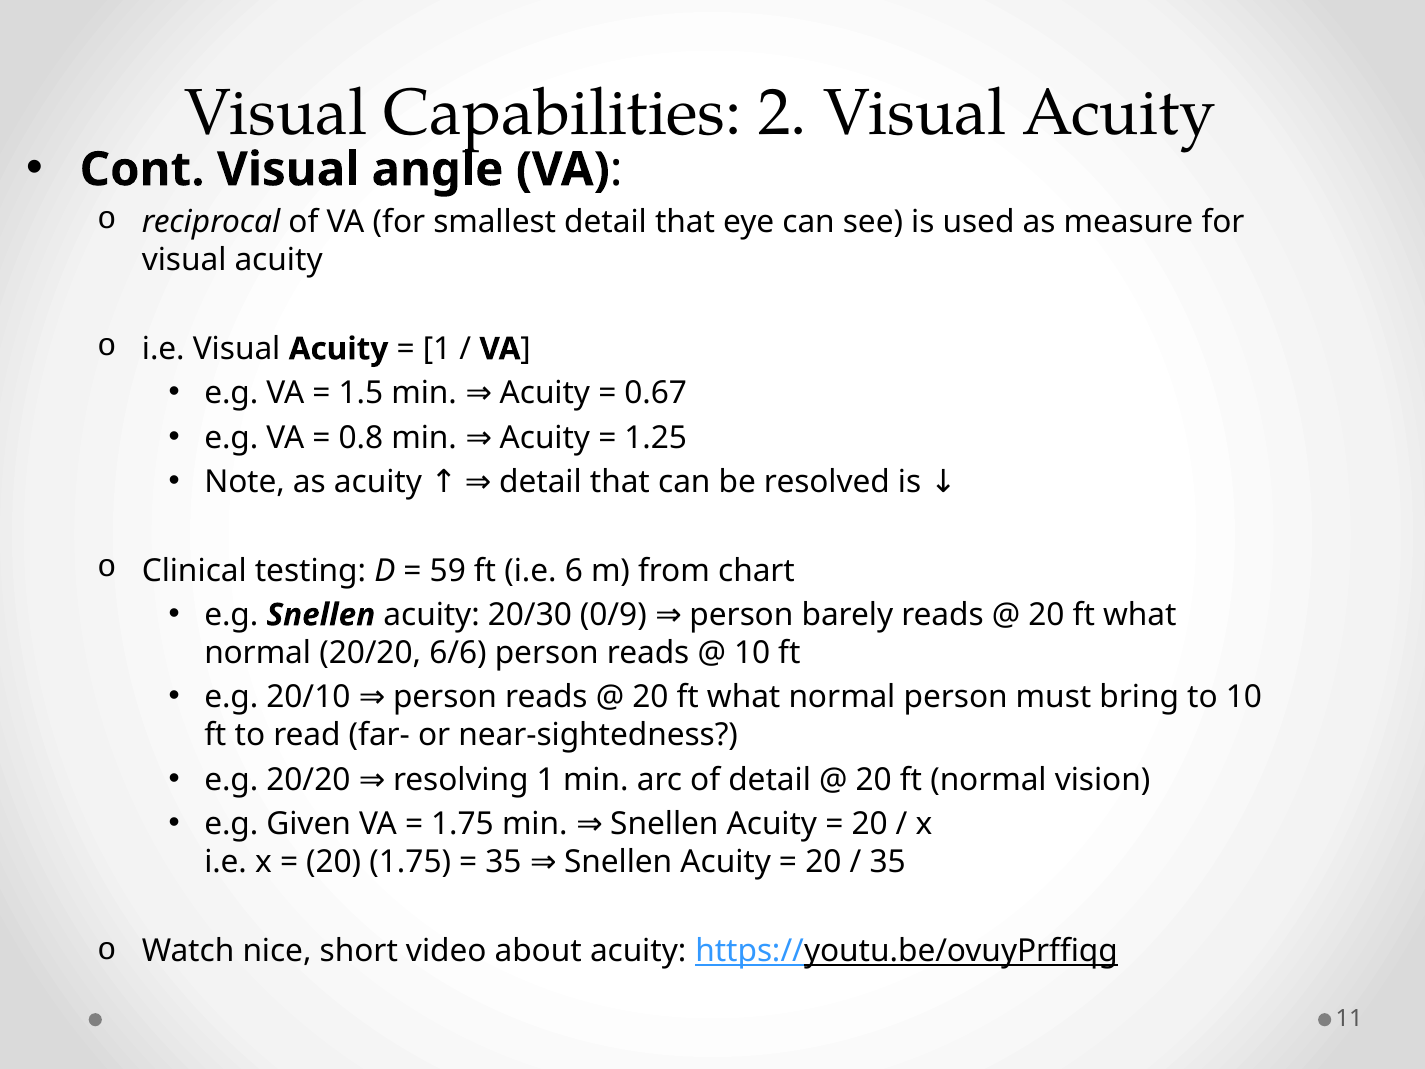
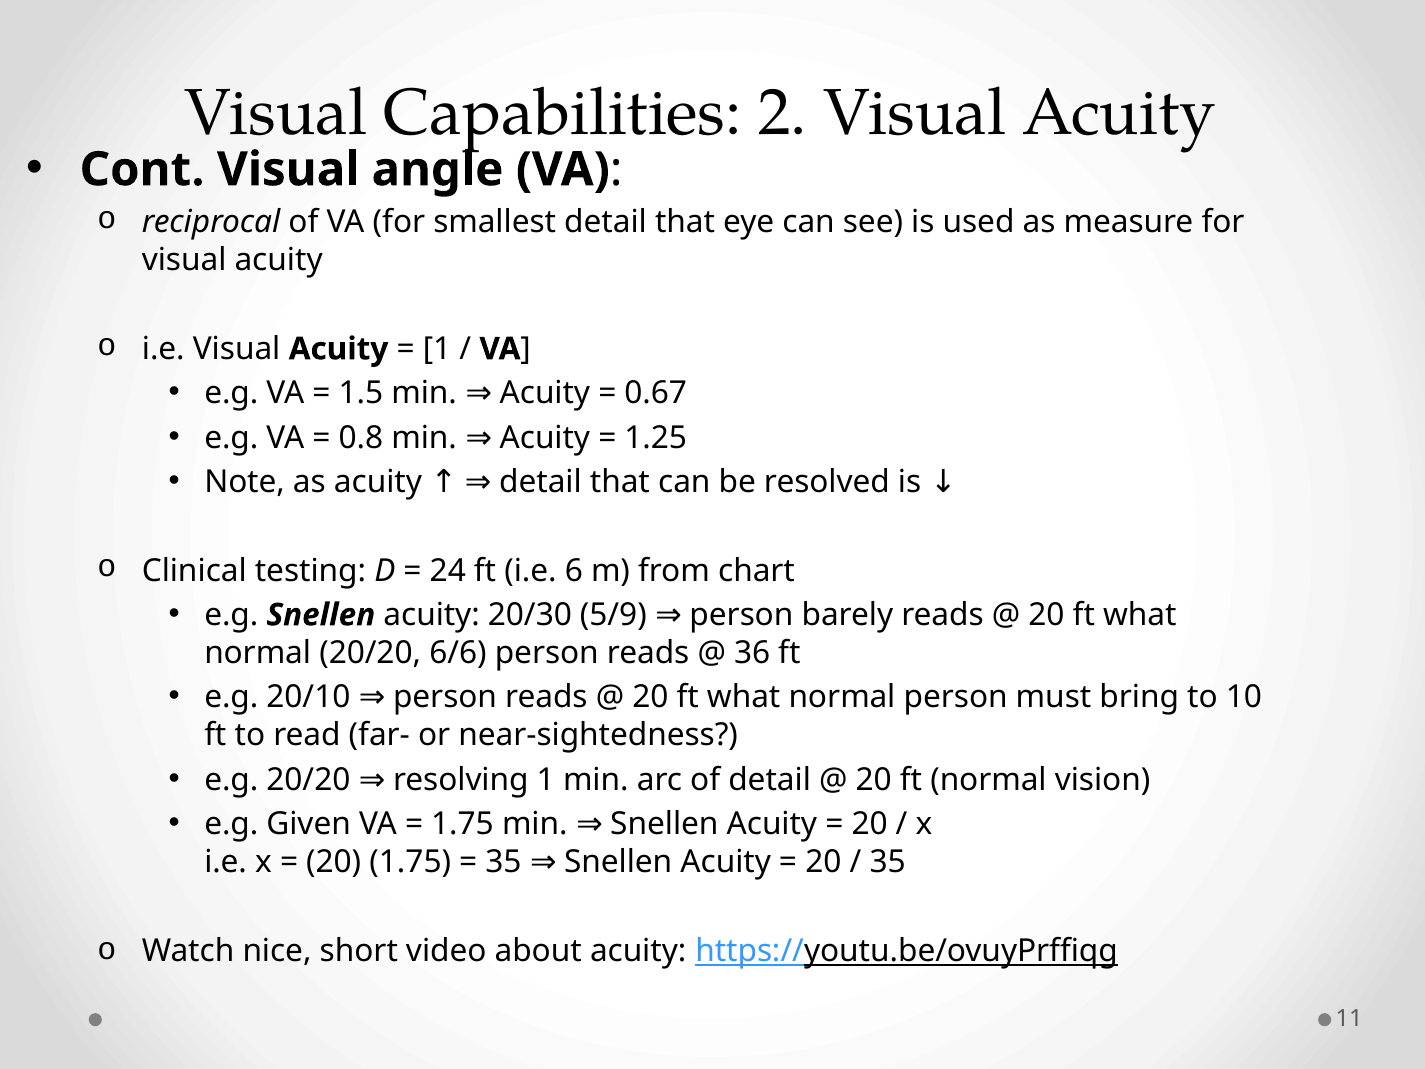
59: 59 -> 24 (448, 570)
0/9: 0/9 -> 5/9 (613, 615)
10: 10 -> 36 (752, 653)
